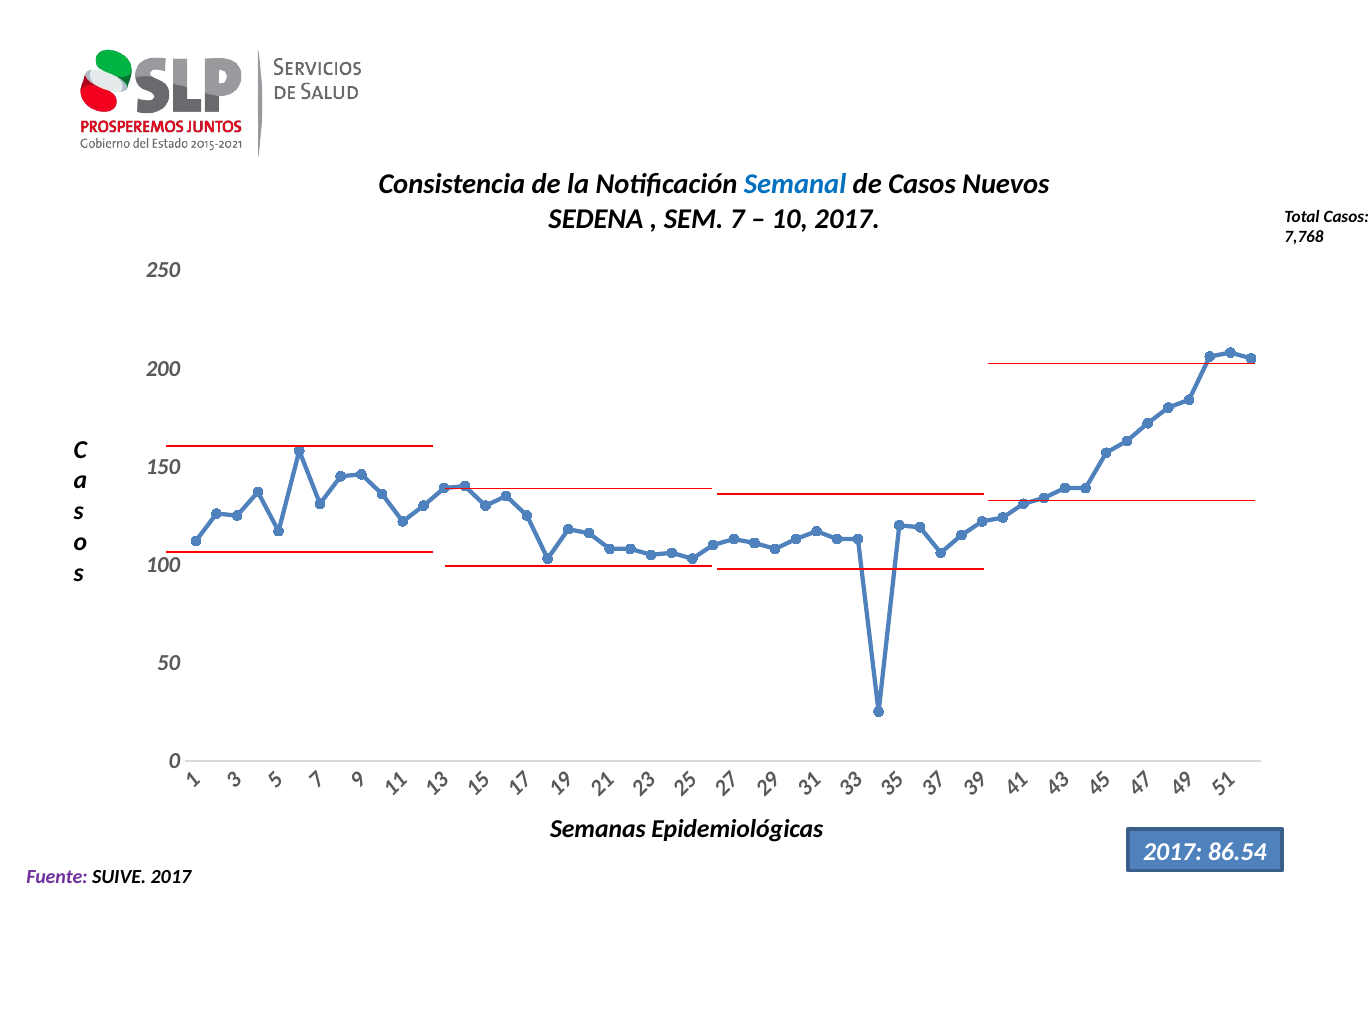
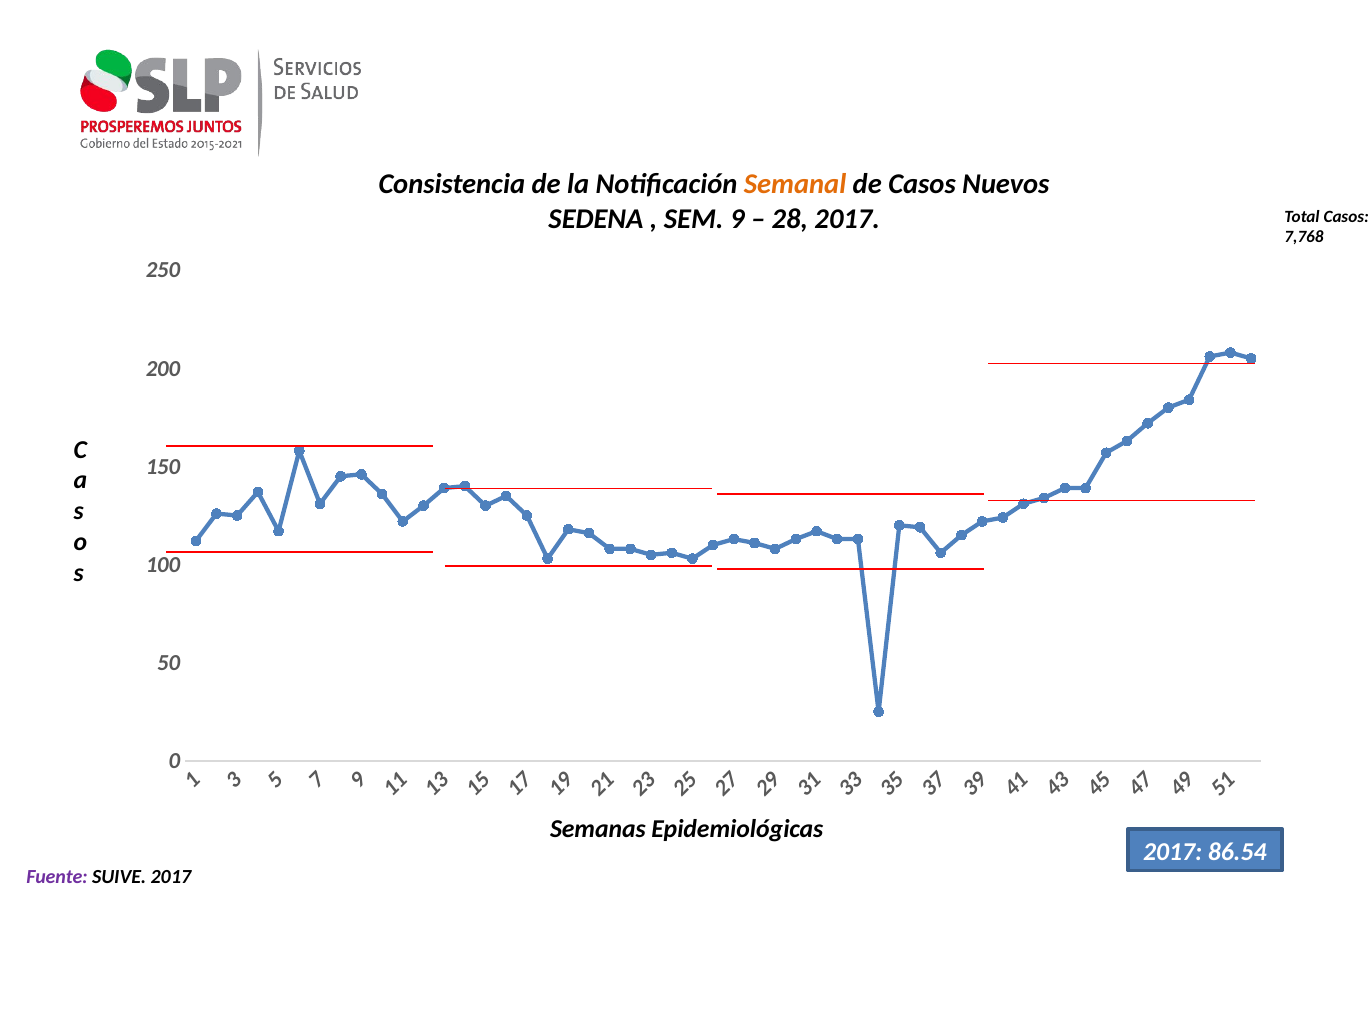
Semanal colour: blue -> orange (795, 184)
SEM 7: 7 -> 9 (737, 219)
10: 10 -> 28 (790, 219)
